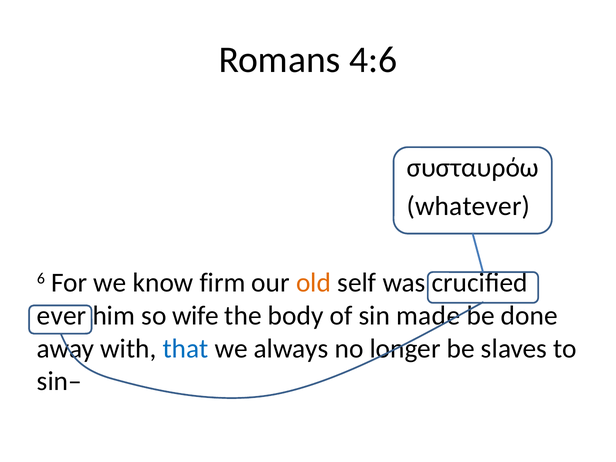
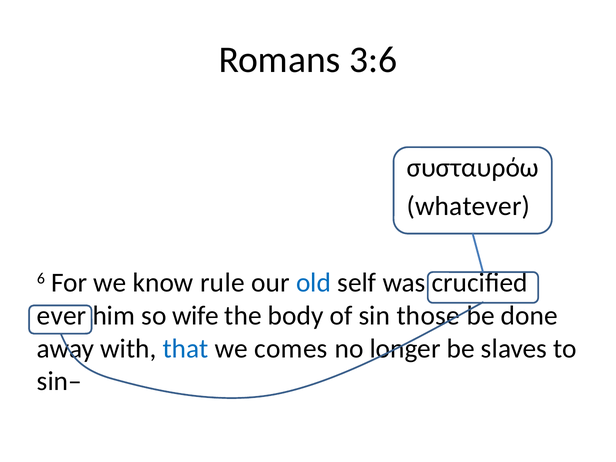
4:6: 4:6 -> 3:6 (373, 60)
firm: firm -> rule (222, 283)
old colour: orange -> blue (314, 283)
made: made -> those (428, 316)
always: always -> comes (291, 348)
